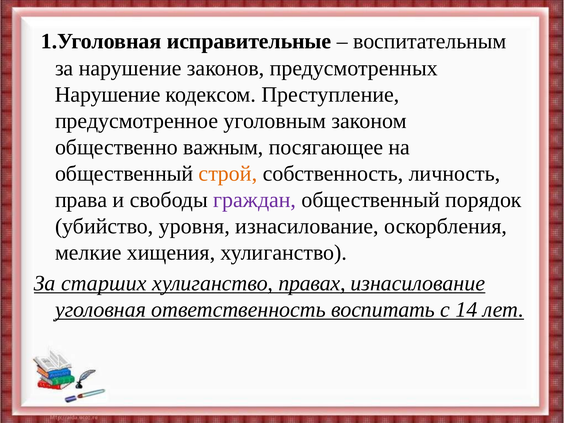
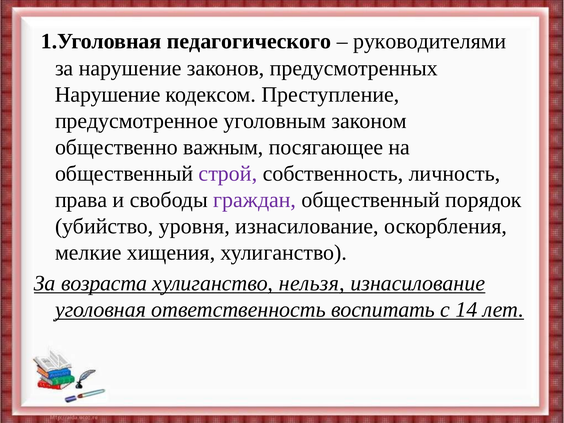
исправительные: исправительные -> педагогического (249, 41)
воспитательным: воспитательным -> руководителями (430, 41)
строй colour: orange -> purple (228, 173)
старших: старших -> возраста (104, 283)
правах: правах -> нельзя (312, 283)
